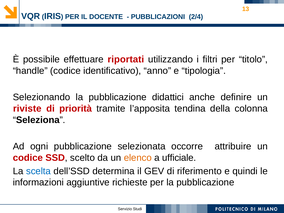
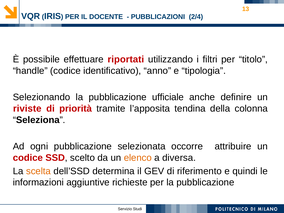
didattici: didattici -> ufficiale (168, 97)
ufficiale: ufficiale -> diversa (179, 158)
scelta colour: blue -> orange (38, 171)
